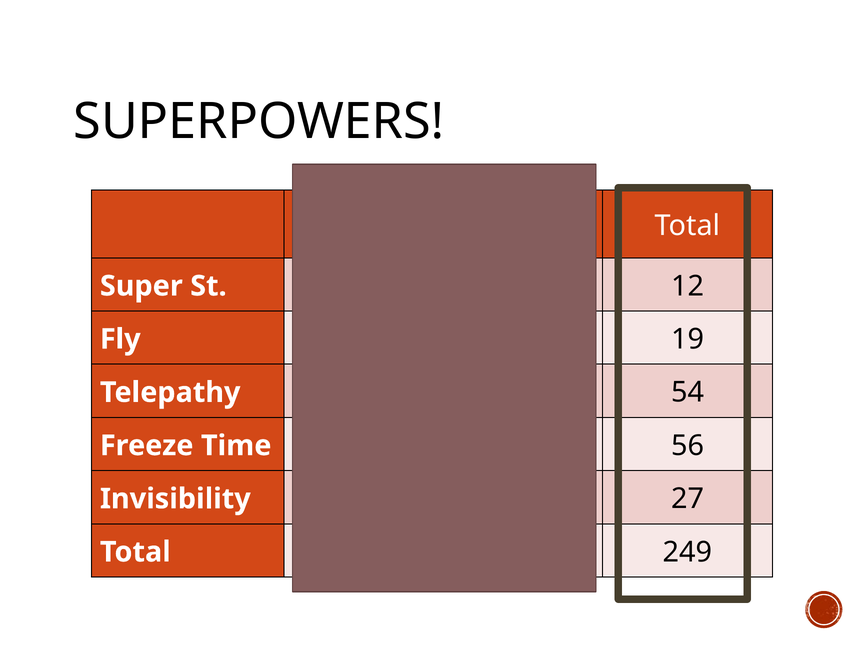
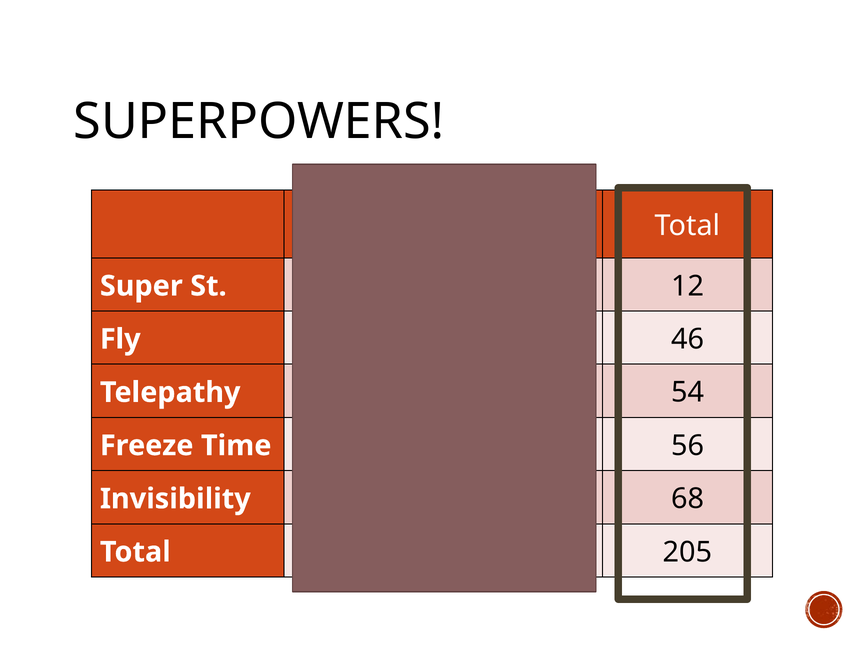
19: 19 -> 46 (688, 339)
27: 27 -> 68 (688, 499)
249: 249 -> 205 (687, 552)
